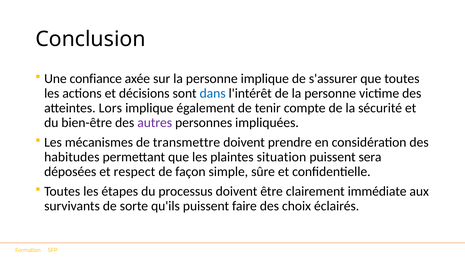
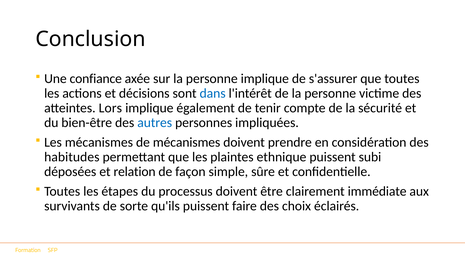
autres colour: purple -> blue (155, 123)
de transmettre: transmettre -> mécanismes (187, 142)
situation: situation -> ethnique (282, 157)
sera: sera -> subi (370, 157)
respect: respect -> relation (135, 171)
